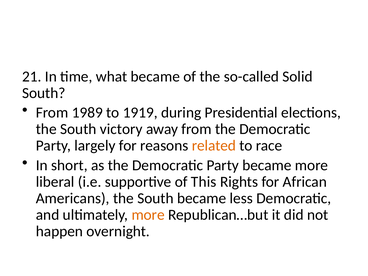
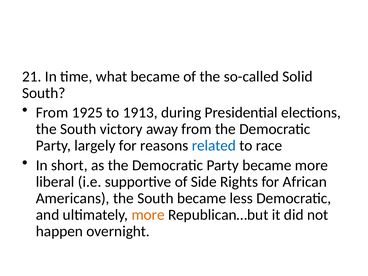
1989: 1989 -> 1925 (87, 113)
1919: 1919 -> 1913 (140, 113)
related colour: orange -> blue (214, 146)
This: This -> Side (204, 182)
